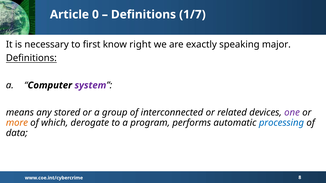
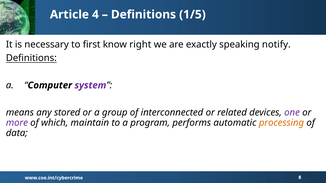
0: 0 -> 4 (95, 15)
1/7: 1/7 -> 1/5 (192, 15)
major: major -> notify (276, 45)
more colour: orange -> purple (17, 123)
derogate: derogate -> maintain (90, 123)
processing colour: blue -> orange (281, 123)
